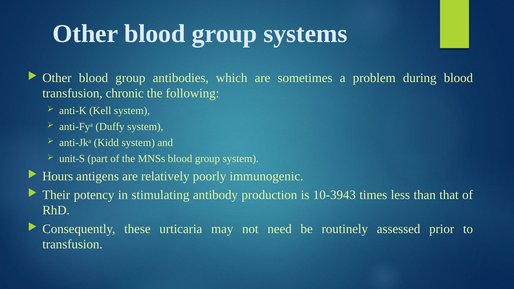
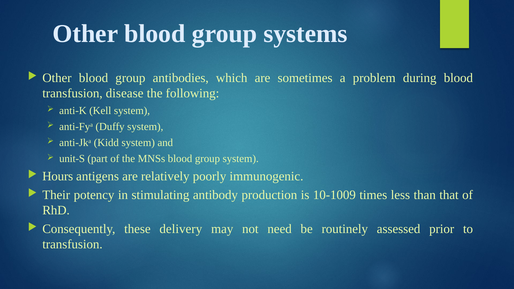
chronic: chronic -> disease (125, 93)
10-3943: 10-3943 -> 10-1009 (334, 195)
urticaria: urticaria -> delivery (181, 229)
